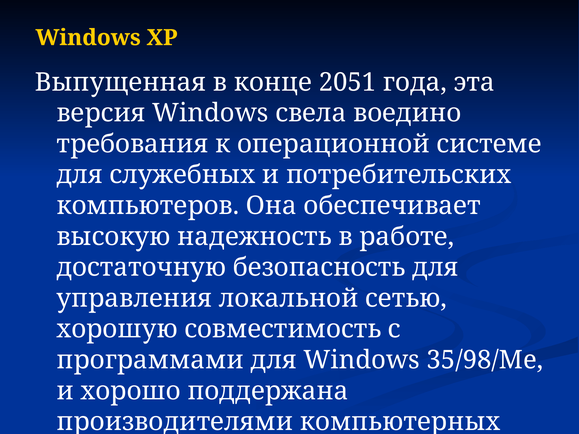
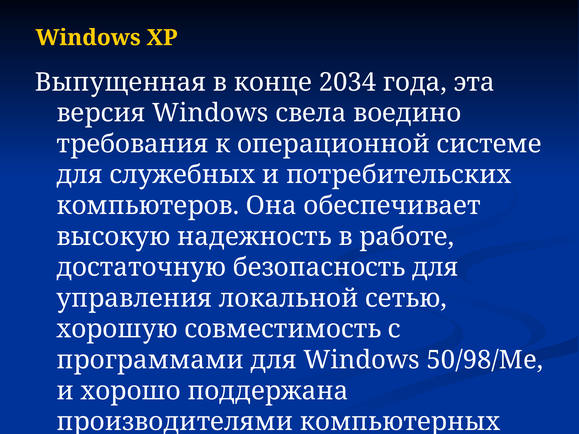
2051: 2051 -> 2034 (347, 82)
35/98/Me: 35/98/Me -> 50/98/Me (485, 360)
